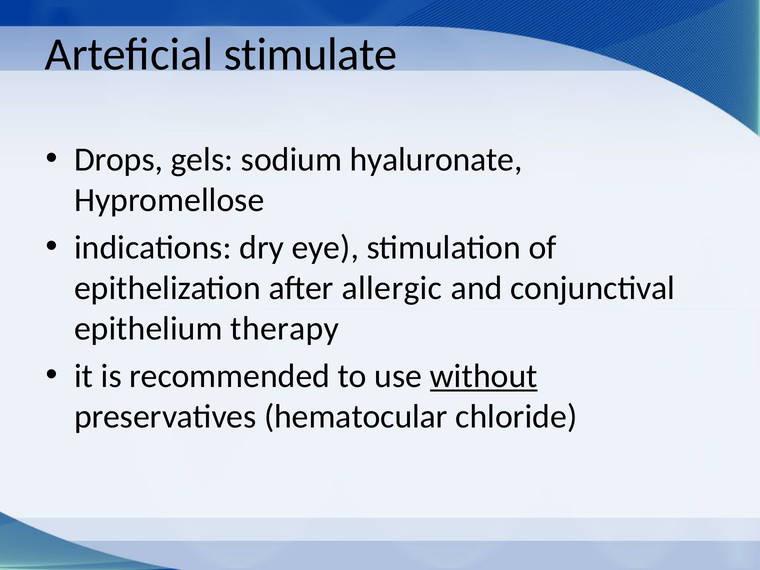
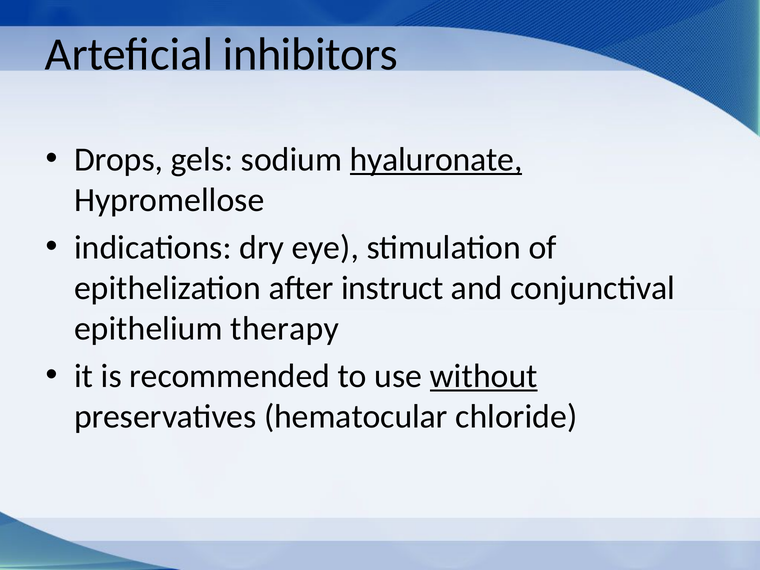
stimulate: stimulate -> inhibitors (311, 54)
hyaluronate underline: none -> present (436, 159)
allergic: allergic -> instruct (392, 288)
